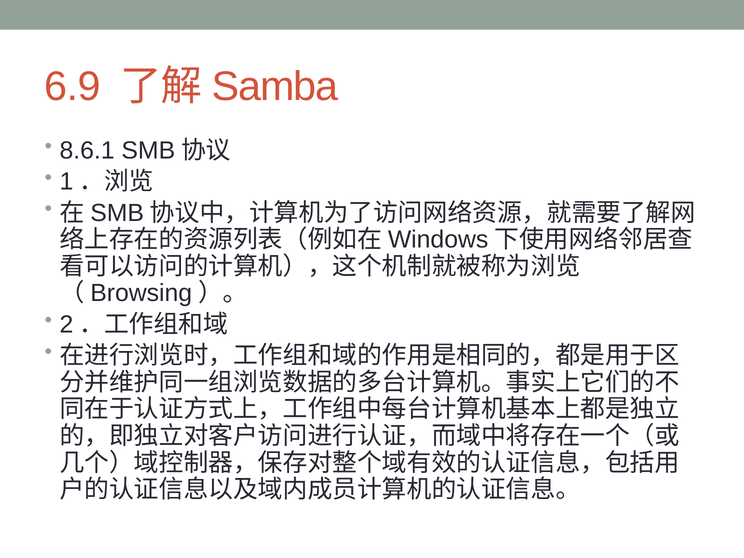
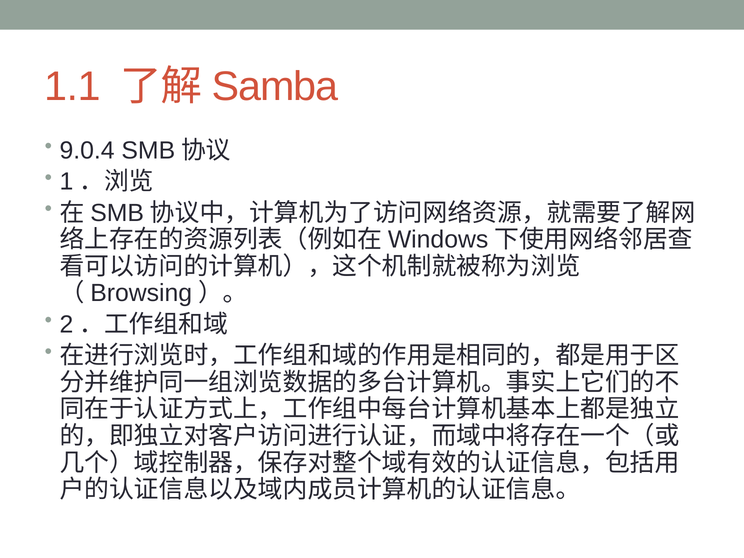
6.9: 6.9 -> 1.1 (72, 87)
8.6.1: 8.6.1 -> 9.0.4 (87, 151)
